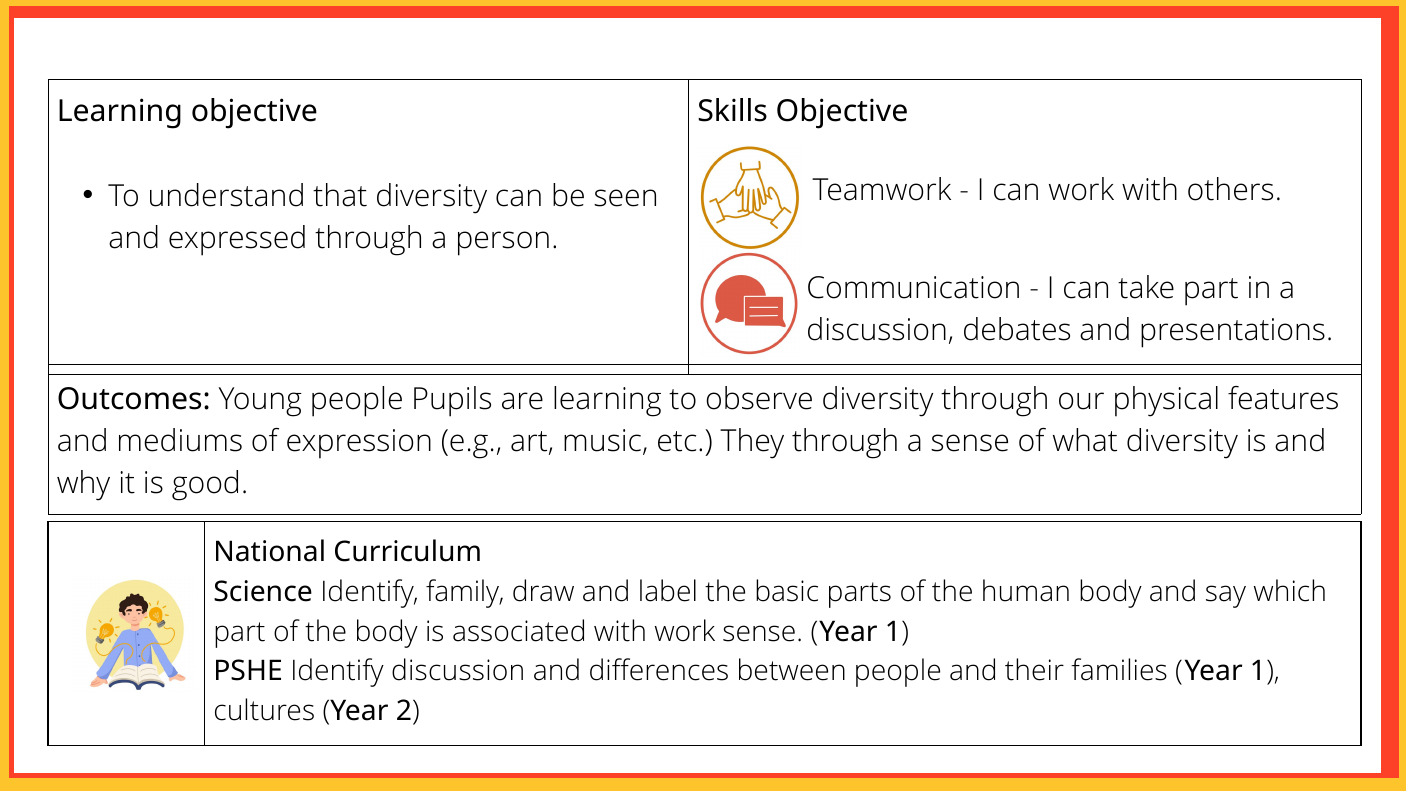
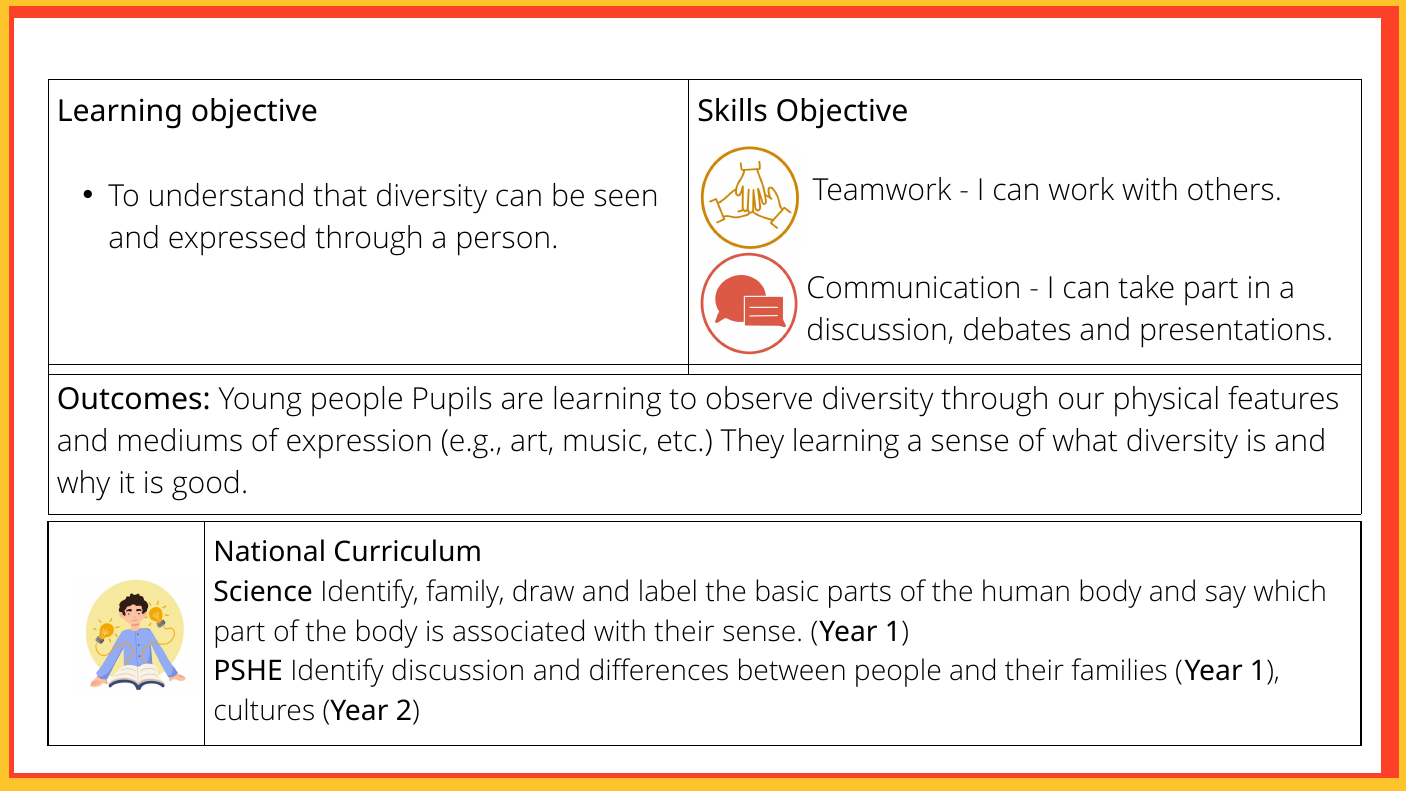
They through: through -> learning (846, 441)
with work: work -> their (684, 632)
